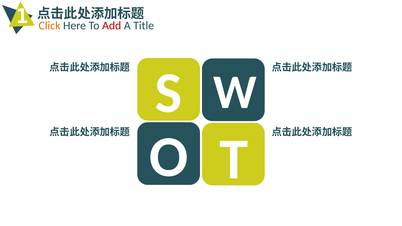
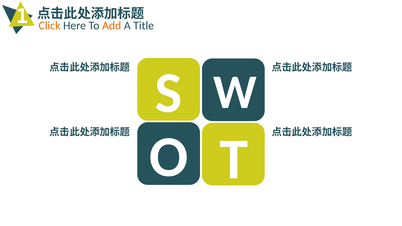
Add colour: red -> orange (112, 26)
